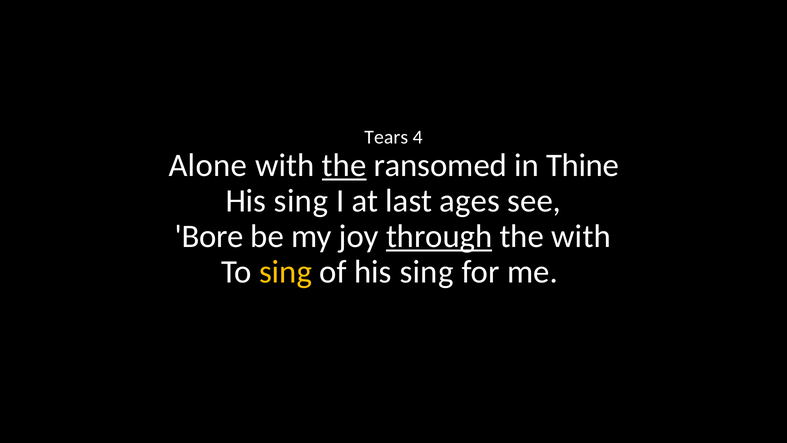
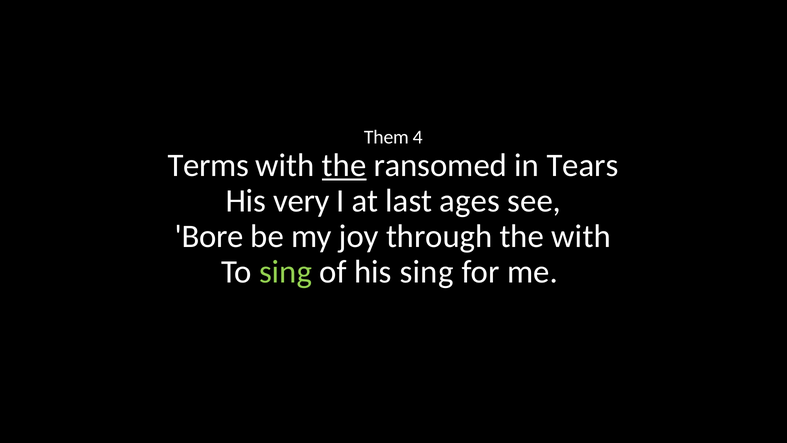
Tears: Tears -> Them (386, 137)
Alone: Alone -> Terms (208, 165)
Thine: Thine -> Tears (582, 165)
sing: sing -> very (301, 201)
through underline: present -> none (439, 236)
sing colour: yellow -> light green (286, 272)
